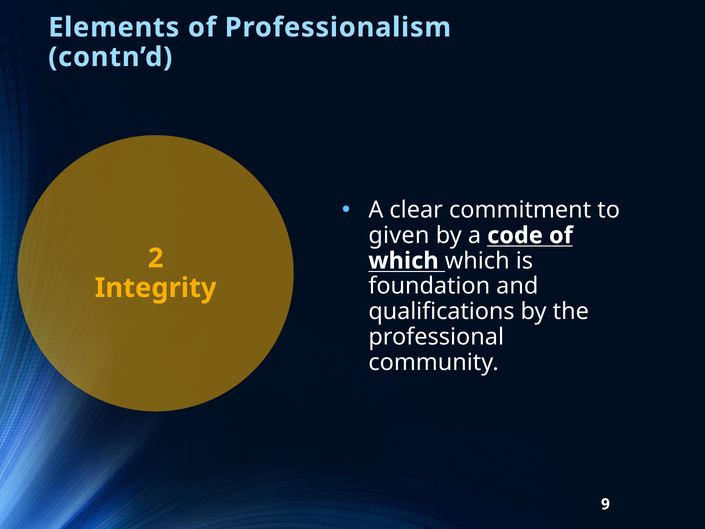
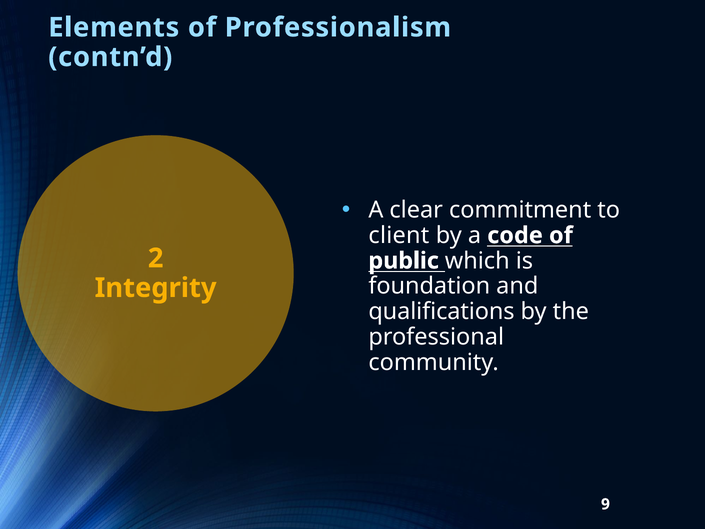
given: given -> client (399, 235)
which: which -> public (404, 261)
